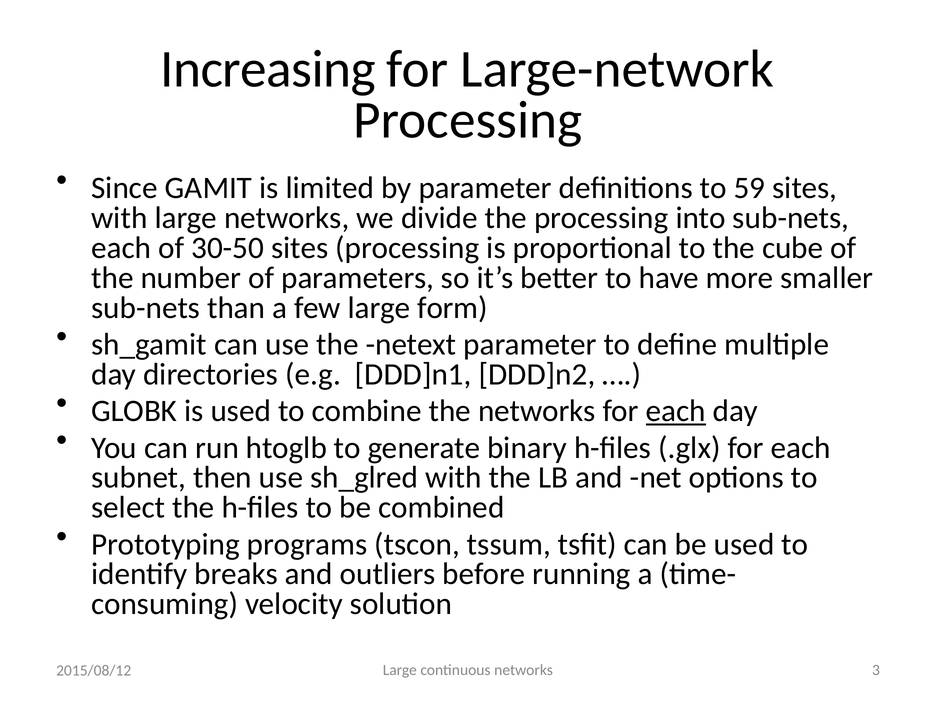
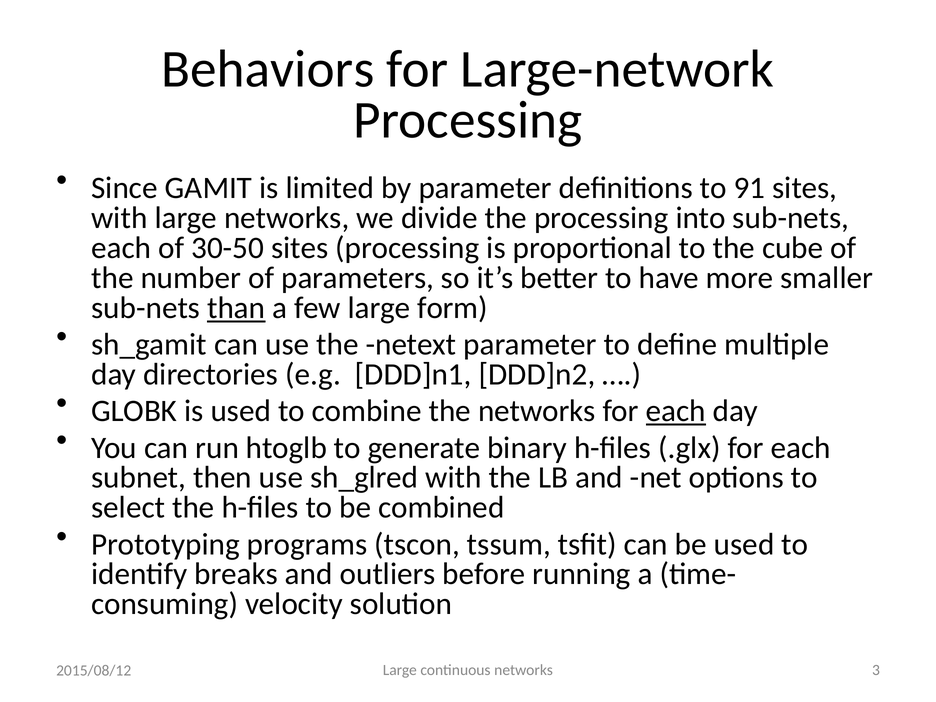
Increasing: Increasing -> Behaviors (268, 69)
59: 59 -> 91 (749, 188)
than underline: none -> present (236, 308)
